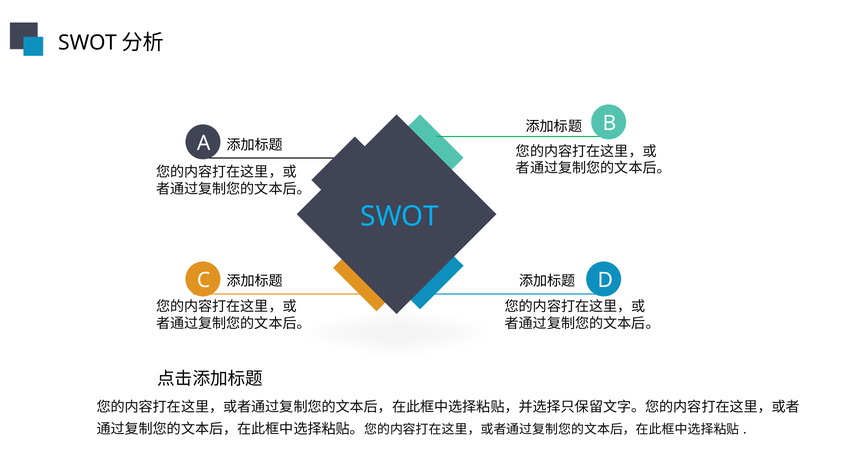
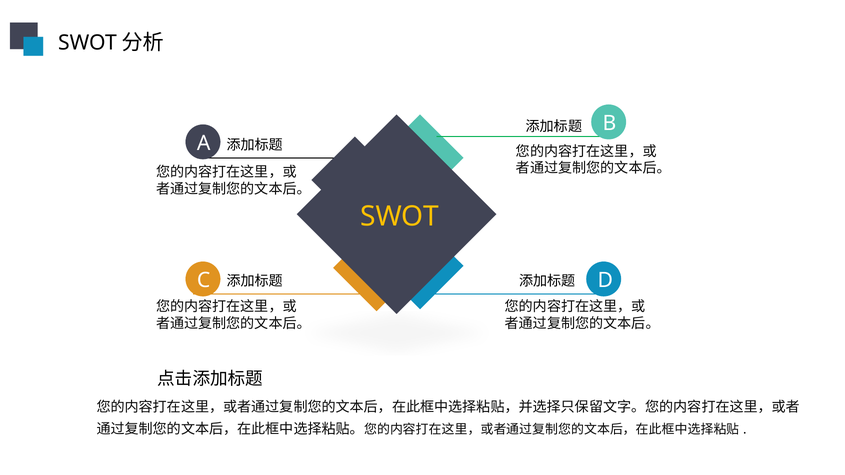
SWOT colour: light blue -> yellow (400, 217)
